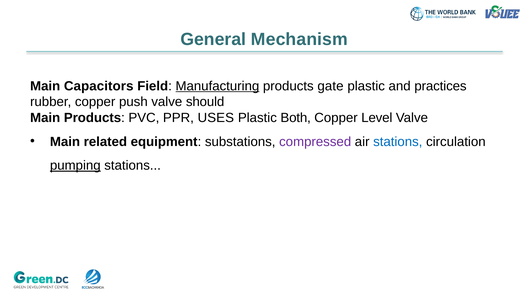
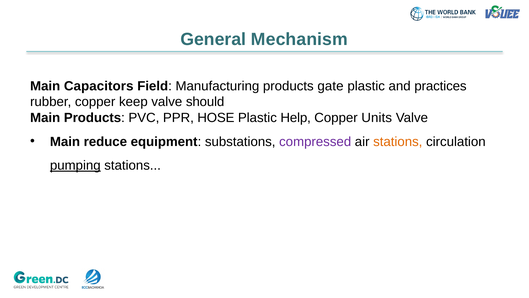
Manufacturing underline: present -> none (217, 86)
push: push -> keep (133, 102)
USES: USES -> HOSE (216, 118)
Both: Both -> Help (296, 118)
Level: Level -> Units (377, 118)
related: related -> reduce (105, 141)
stations colour: blue -> orange (398, 141)
